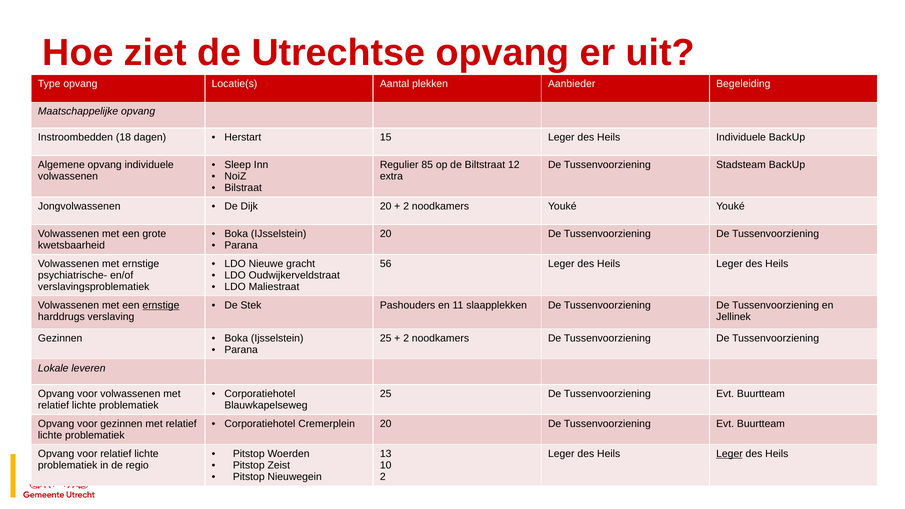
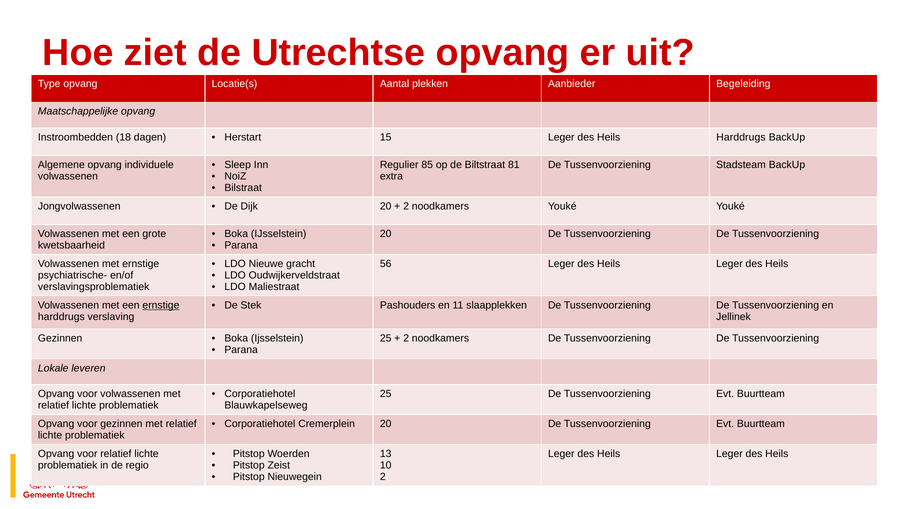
Heils Individuele: Individuele -> Harddrugs (741, 137)
12: 12 -> 81 (514, 165)
Leger underline: present -> none (729, 454)
